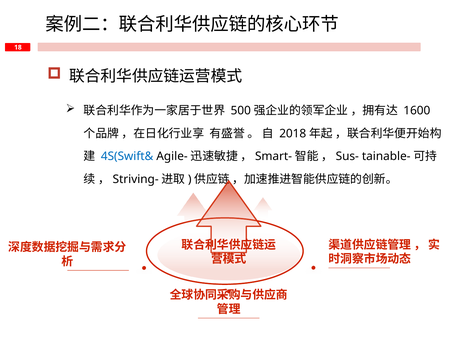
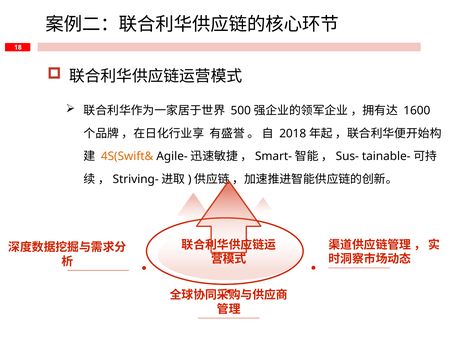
4S(Swift& colour: blue -> orange (127, 156)
